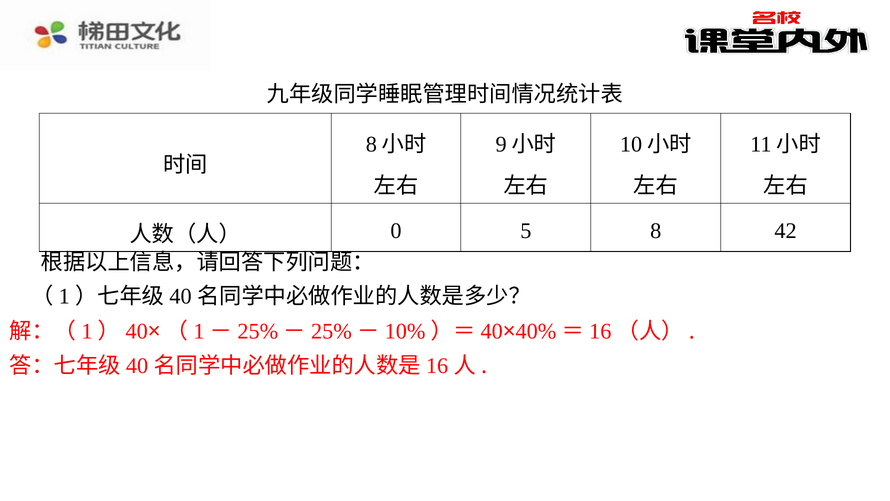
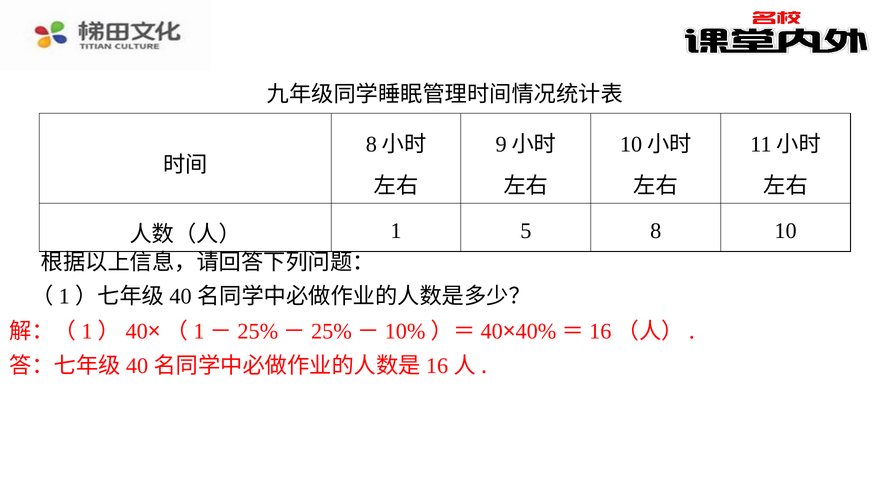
0: 0 -> 1 (396, 231)
42: 42 -> 10 (786, 231)
